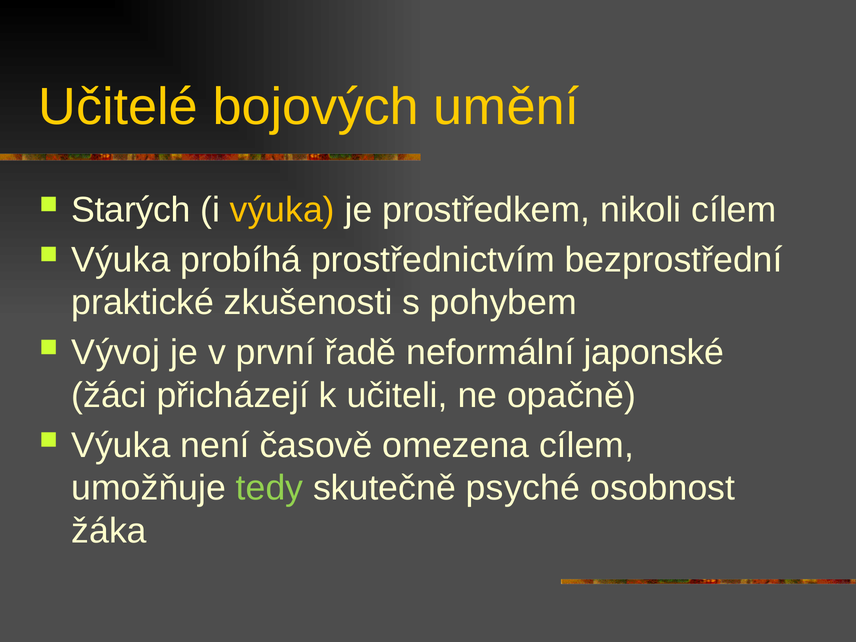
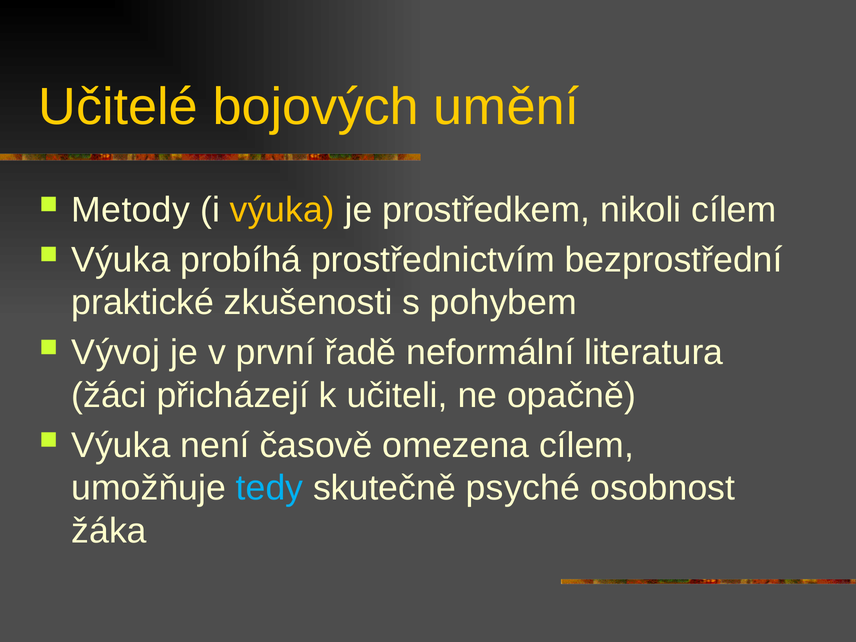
Starých: Starých -> Metody (131, 210)
japonské: japonské -> literatura (654, 353)
tedy colour: light green -> light blue (270, 488)
